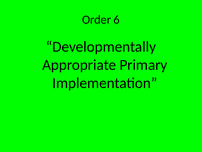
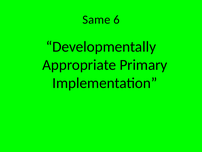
Order: Order -> Same (96, 20)
